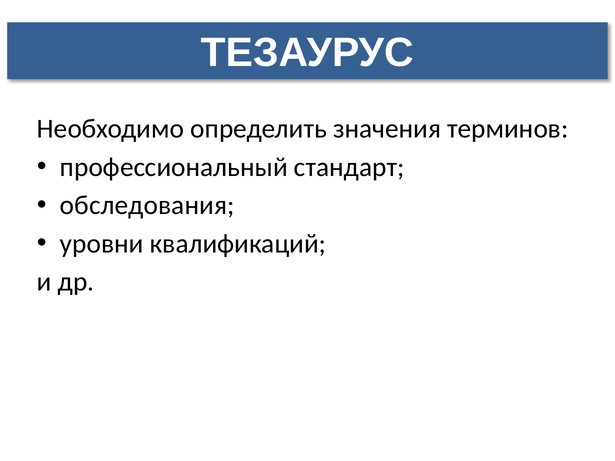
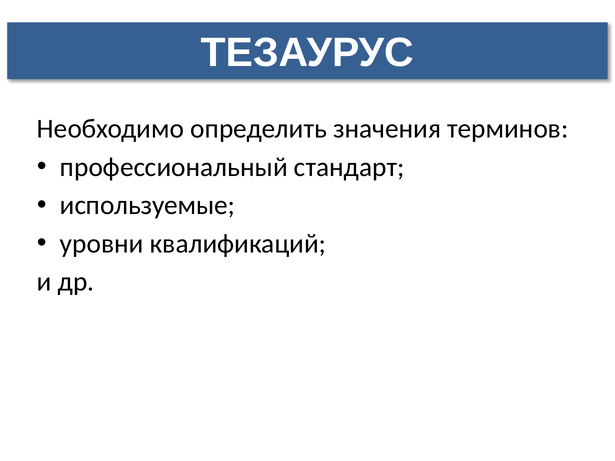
обследования: обследования -> используемые (147, 206)
